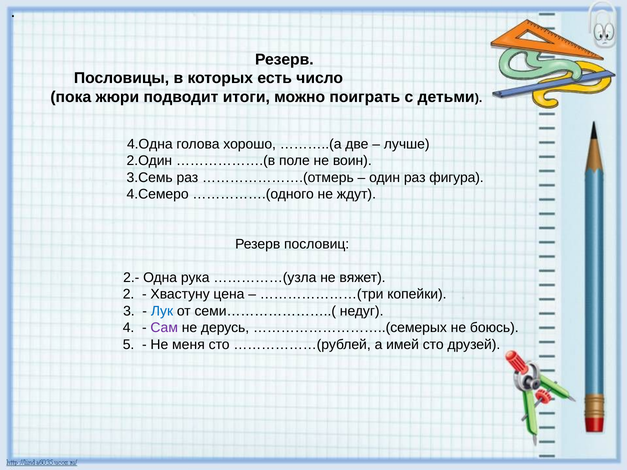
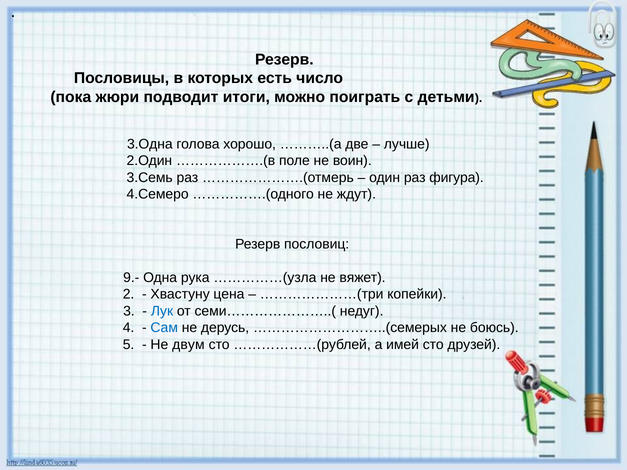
4.Одна: 4.Одна -> 3.Одна (150, 144)
2.-: 2.- -> 9.- (131, 278)
Сам colour: purple -> blue (164, 328)
меня: меня -> двум (188, 345)
